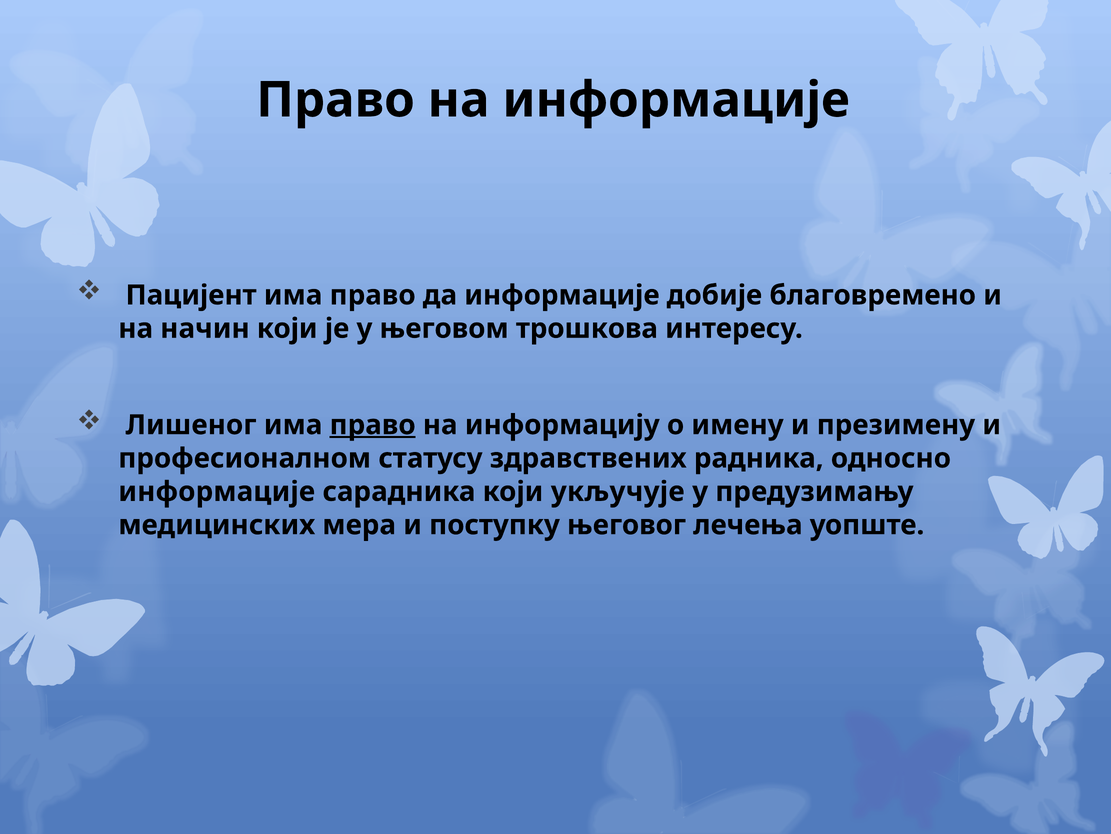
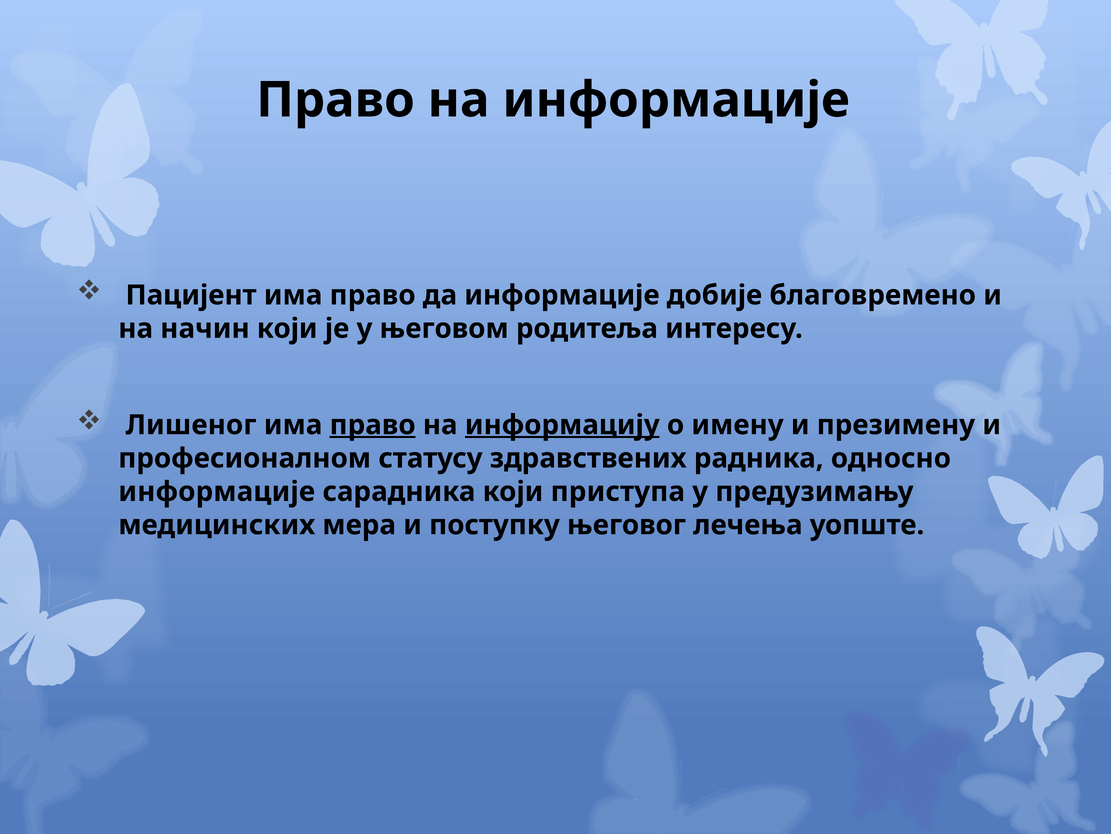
трошкова: трошкова -> родитеља (587, 328)
информацију underline: none -> present (562, 425)
укључује: укључује -> приступа (618, 491)
